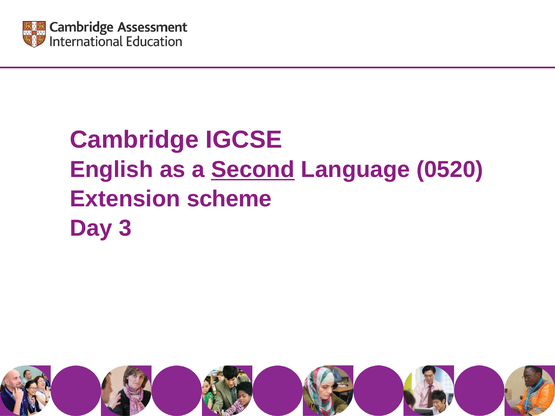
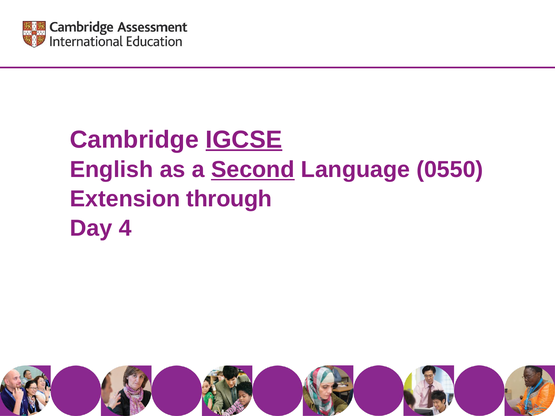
IGCSE underline: none -> present (244, 140)
0520: 0520 -> 0550 (450, 170)
scheme: scheme -> through (229, 199)
3: 3 -> 4 (125, 228)
